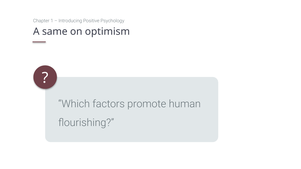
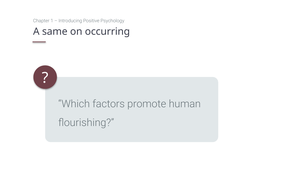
optimism: optimism -> occurring (107, 32)
